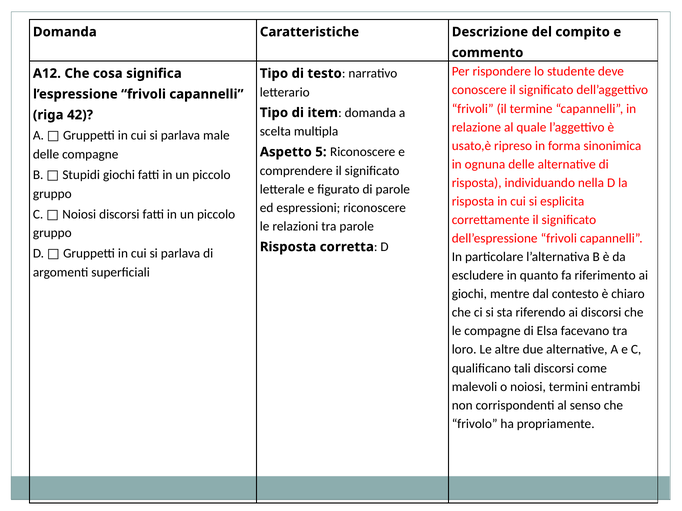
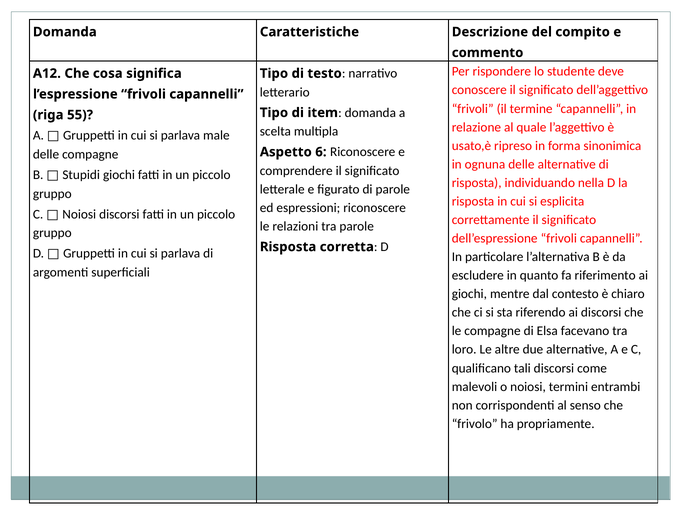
42: 42 -> 55 (80, 115)
5: 5 -> 6 (321, 152)
